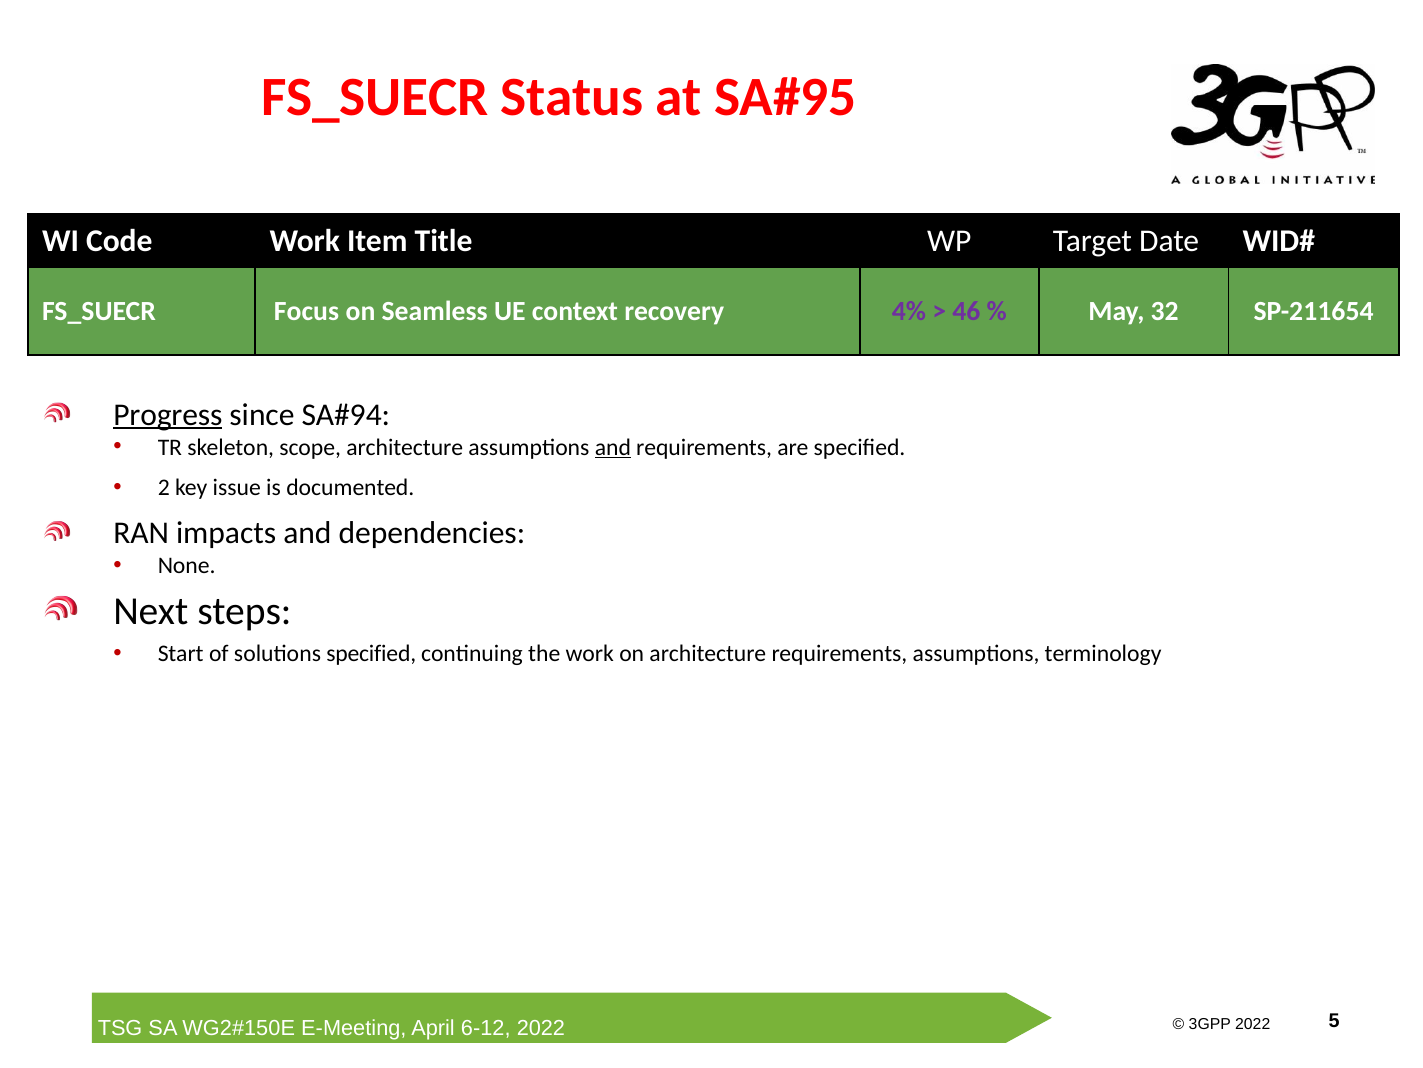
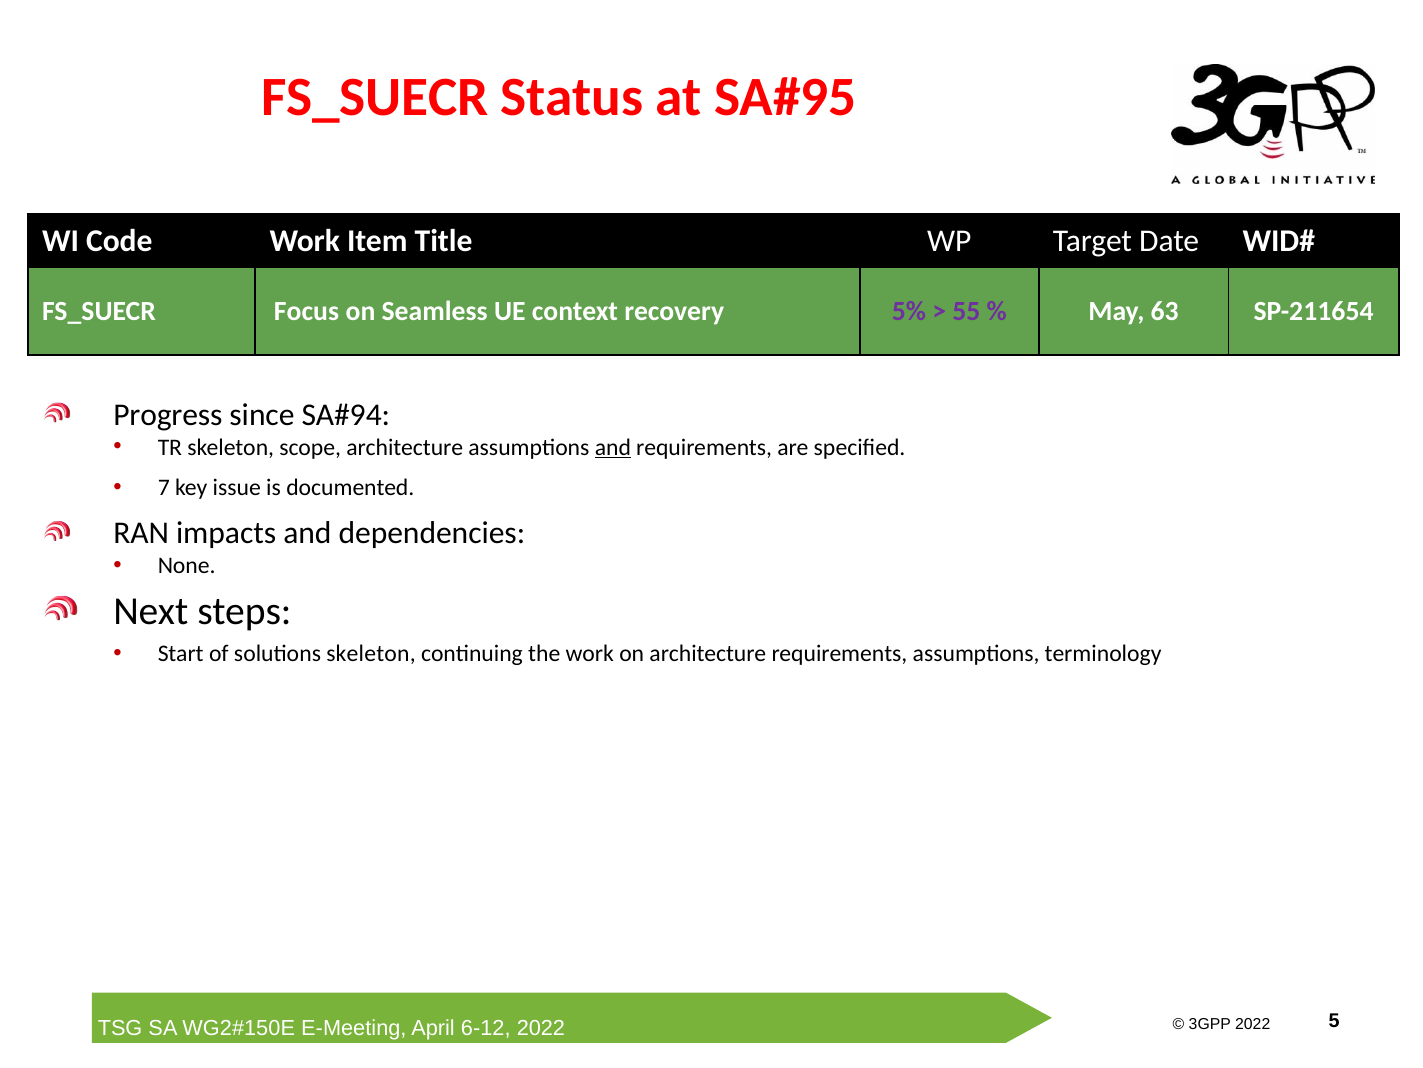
4%: 4% -> 5% (909, 311)
46: 46 -> 55 (966, 311)
32: 32 -> 63 (1165, 311)
Progress underline: present -> none (168, 414)
2: 2 -> 7 (164, 487)
solutions specified: specified -> skeleton (371, 653)
